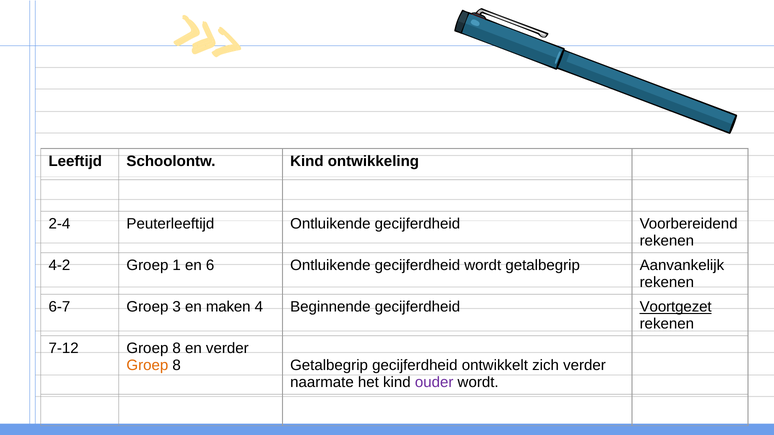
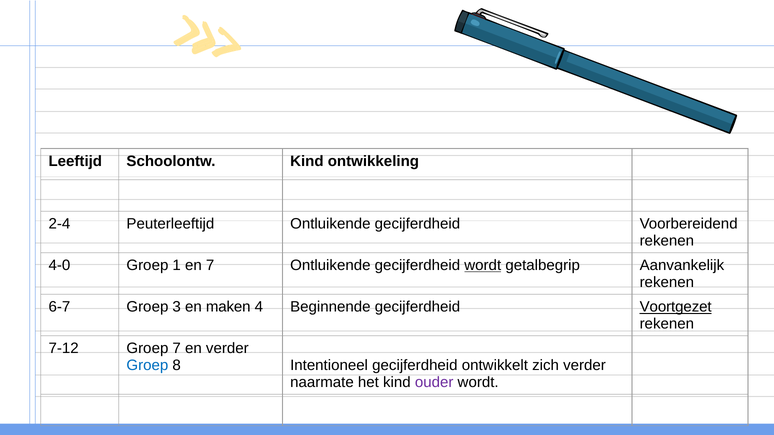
4-2: 4-2 -> 4-0 (59, 266)
en 6: 6 -> 7 (210, 266)
wordt underline: none -> present (483, 266)
7-12 Groep 8: 8 -> 7 (177, 349)
Groep colour: orange -> blue (147, 366)
8 Getalbegrip: Getalbegrip -> Intentioneel (329, 366)
